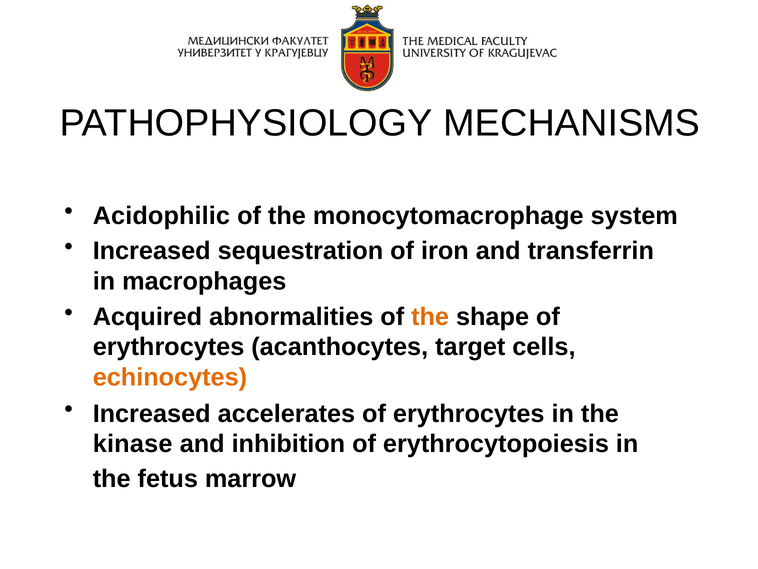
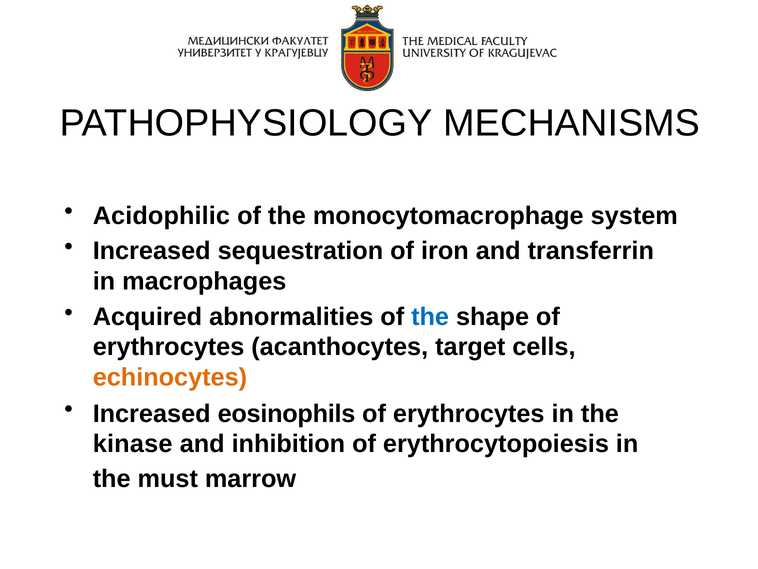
the colour: orange -> blue (430, 317)
accelerates: accelerates -> eosinophils (287, 413)
fetus: fetus -> must (168, 478)
